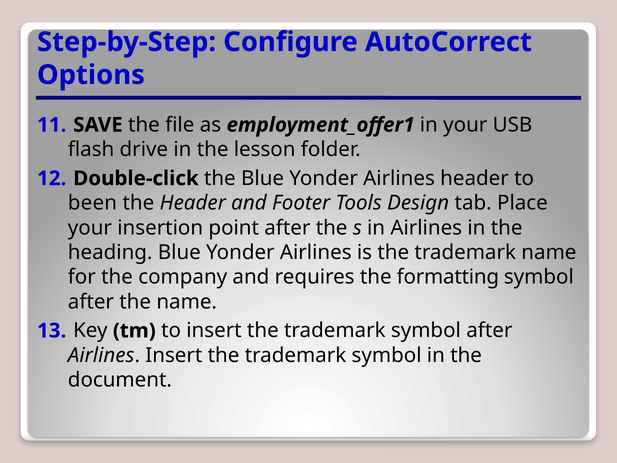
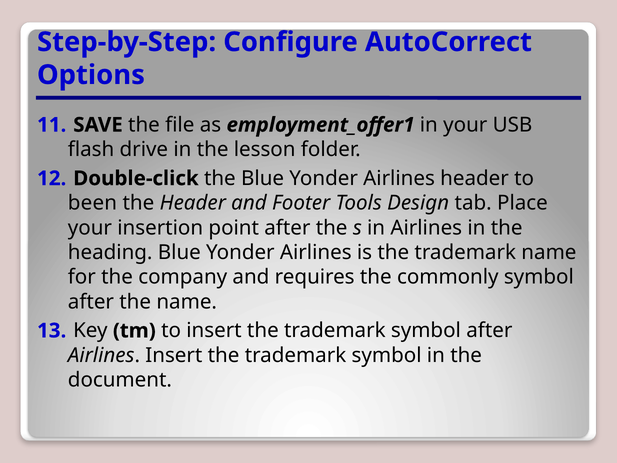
formatting: formatting -> commonly (448, 277)
